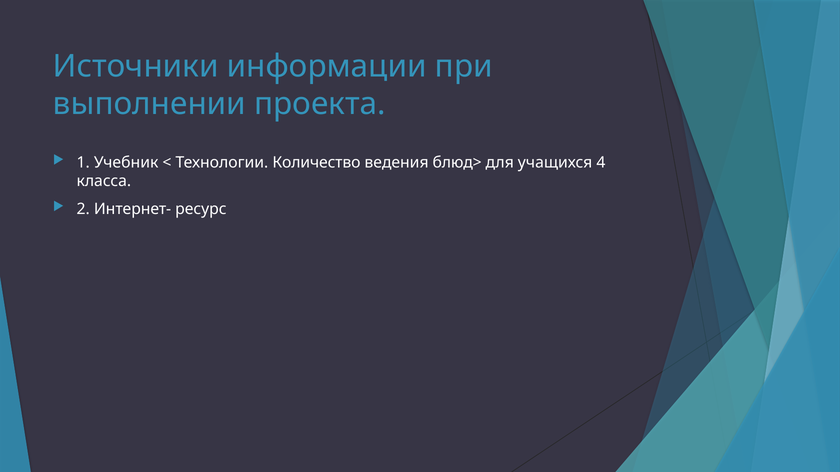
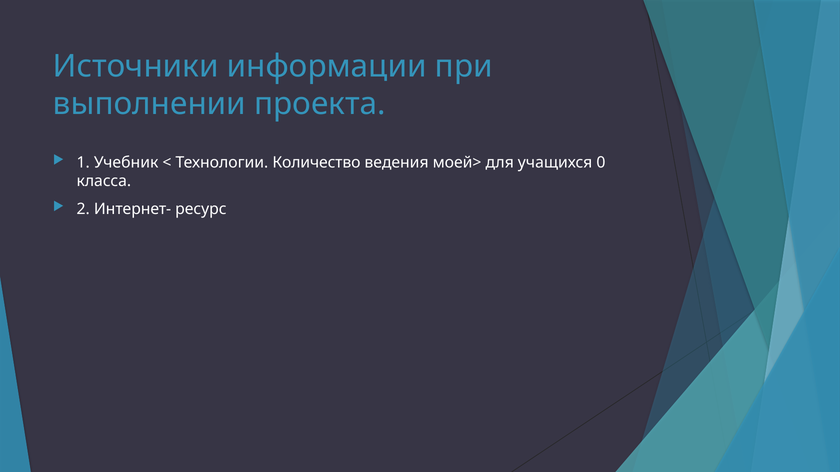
блюд>: блюд> -> моей> (457, 163)
4: 4 -> 0 (601, 163)
